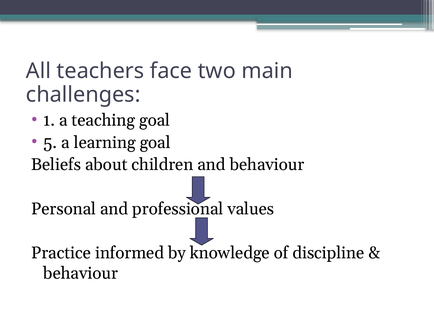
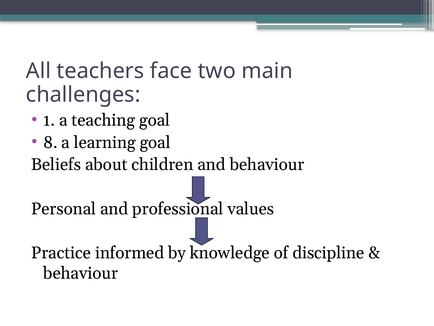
5: 5 -> 8 (50, 142)
